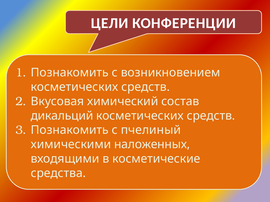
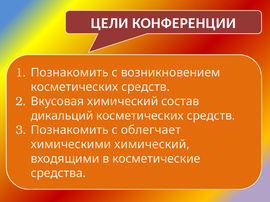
пчелиный: пчелиный -> облегчает (151, 130)
химическими наложенных: наложенных -> химический (152, 145)
